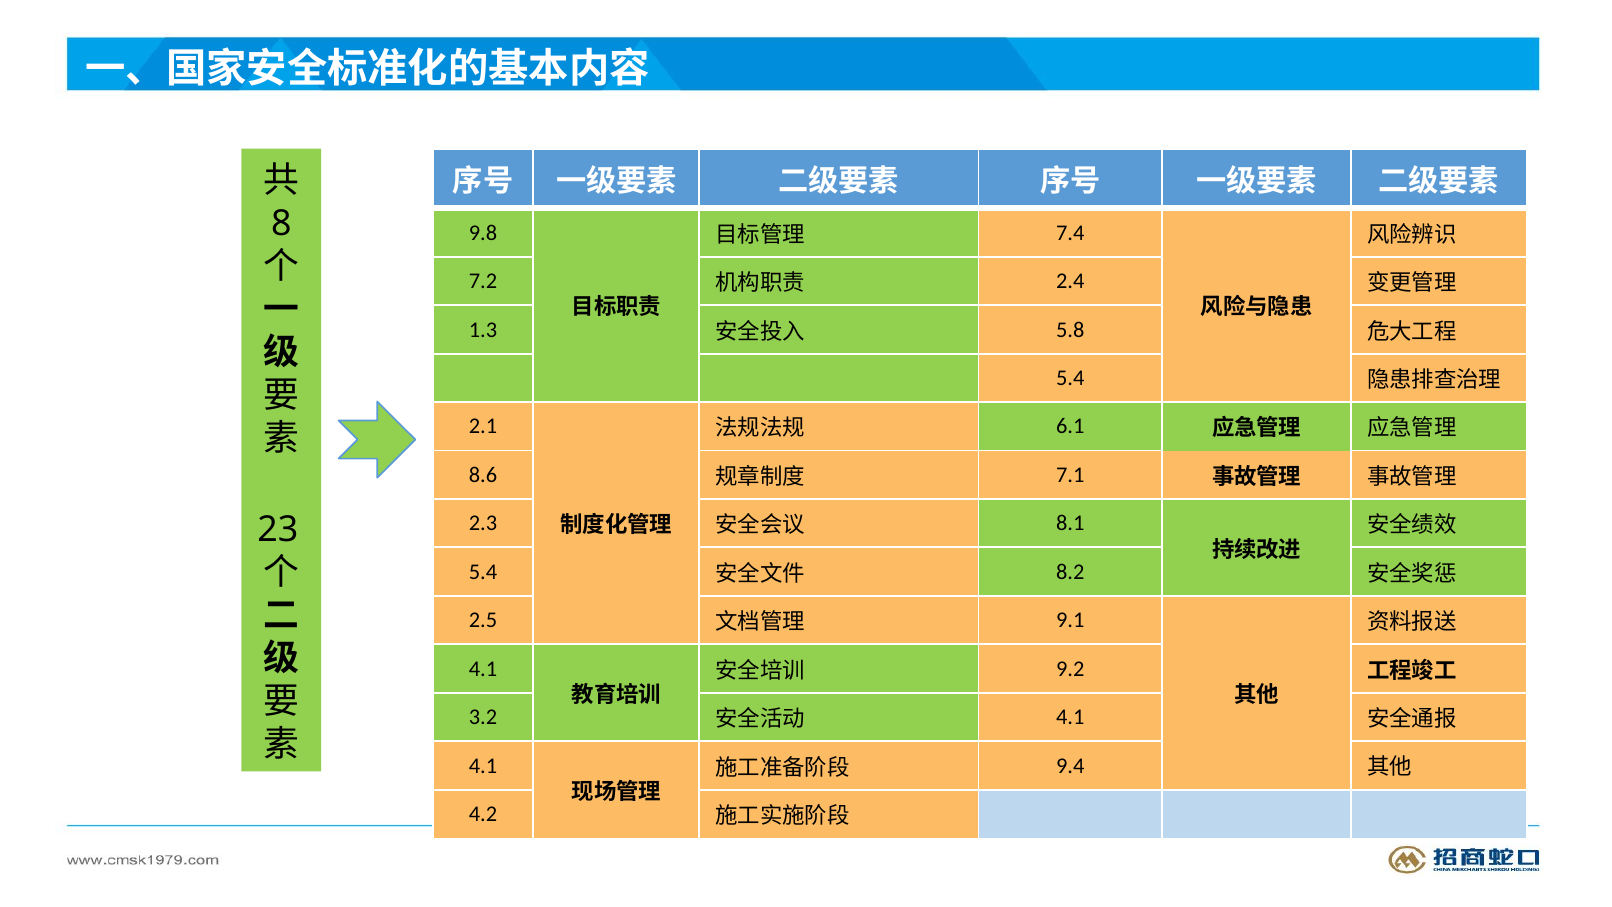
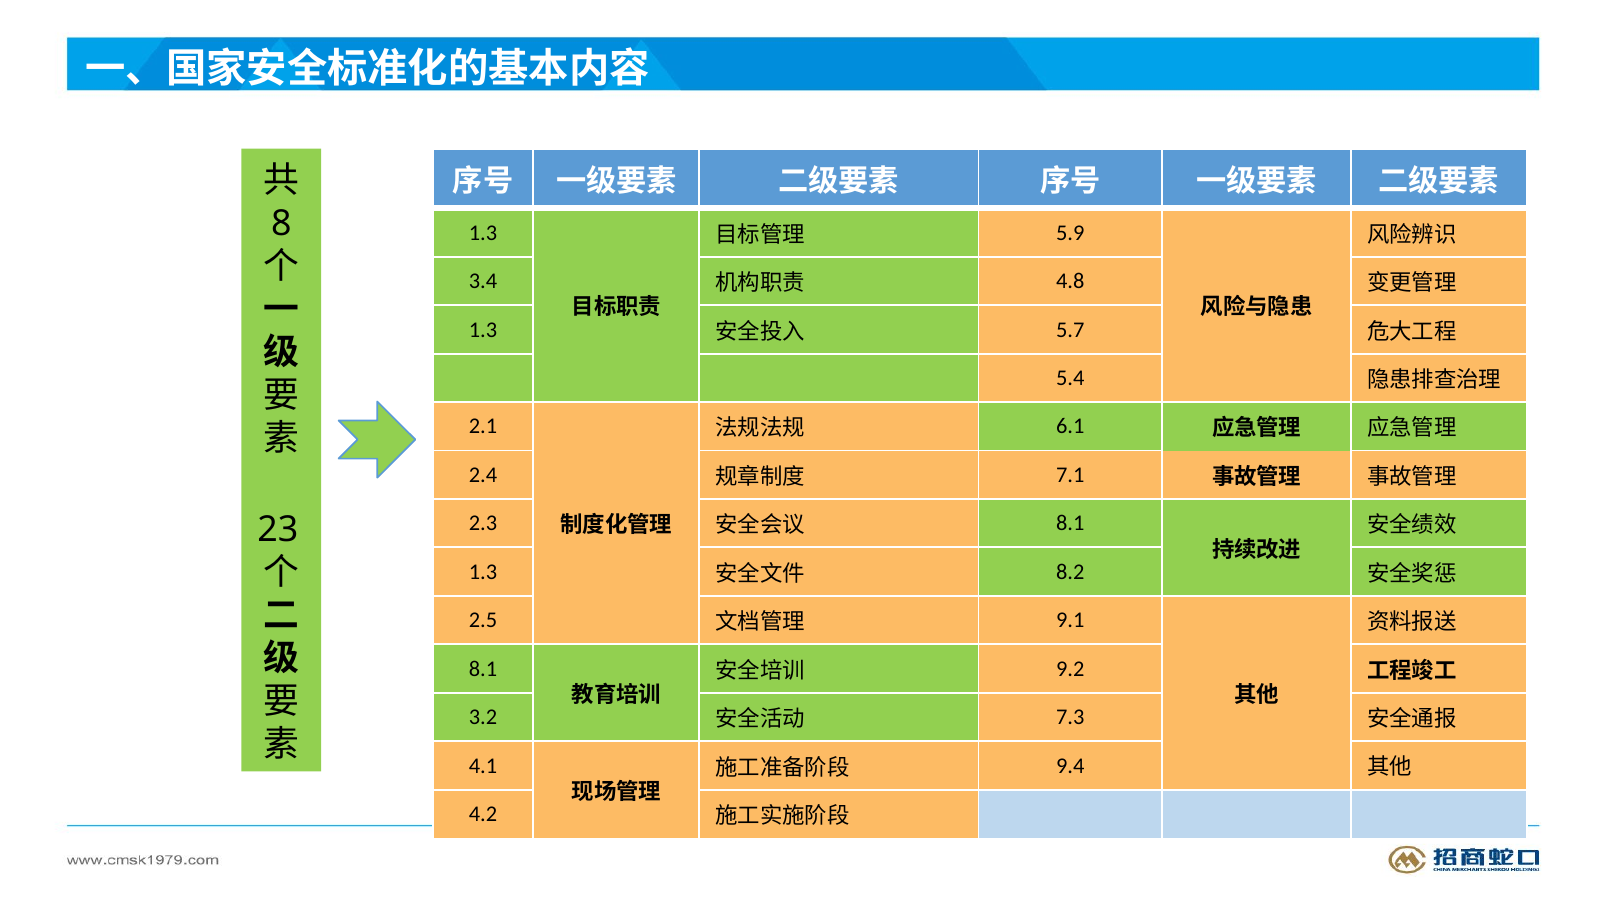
9.8: 9.8 -> 1.3 (483, 233)
7.4: 7.4 -> 5.9 (1070, 233)
7.2: 7.2 -> 3.4 (483, 281)
2.4: 2.4 -> 4.8 (1070, 281)
5.8: 5.8 -> 5.7 (1070, 330)
8.6: 8.6 -> 2.4 (483, 475)
5.4: 5.4 -> 1.3 (483, 572)
4.1: 4.1 -> 8.1 (483, 669)
4.1: 4.1 -> 7.3 (1070, 717)
